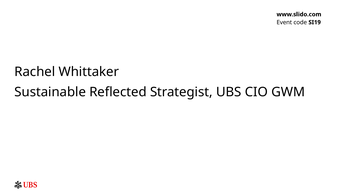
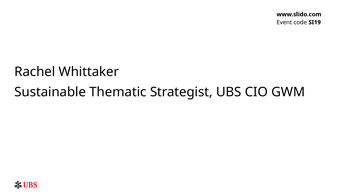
Reflected: Reflected -> Thematic (118, 92)
